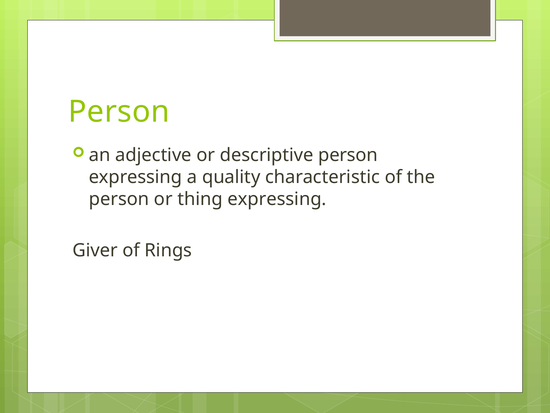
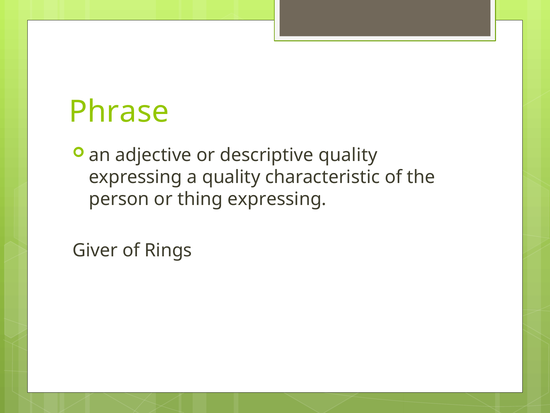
Person: Person -> Phrase (119, 112)
descriptive person: person -> quality (348, 155)
